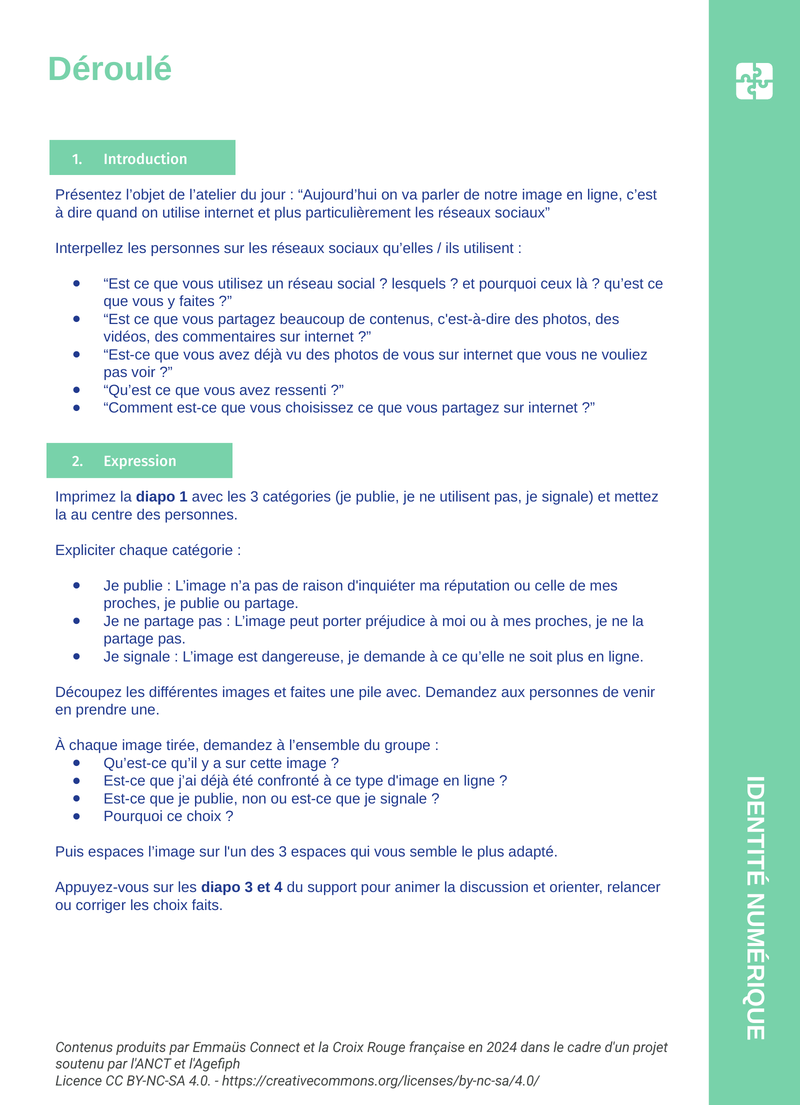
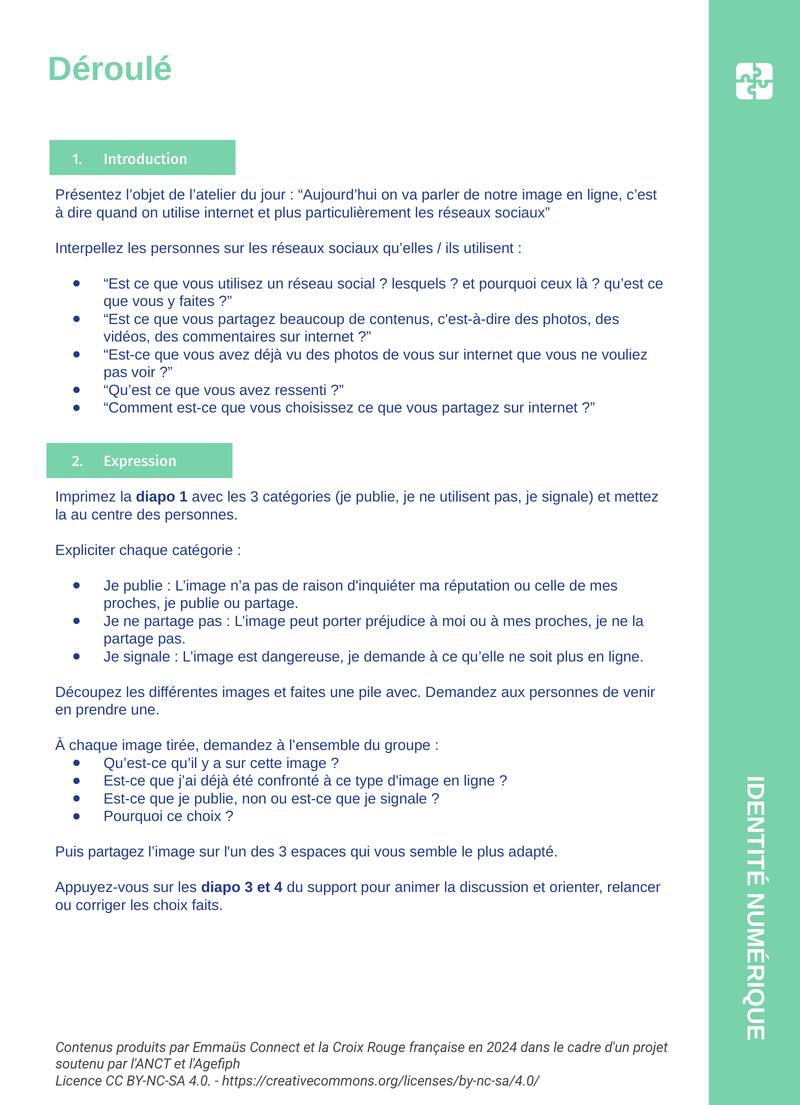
Puis espaces: espaces -> partagez (116, 852)
